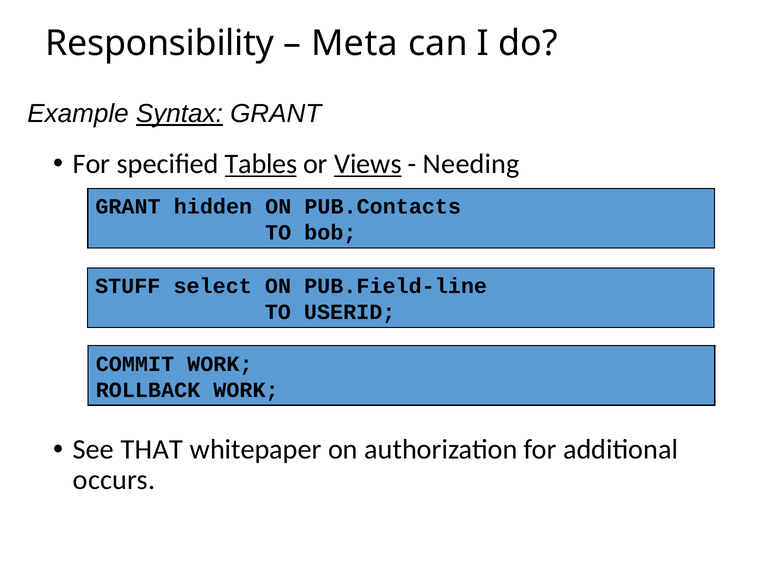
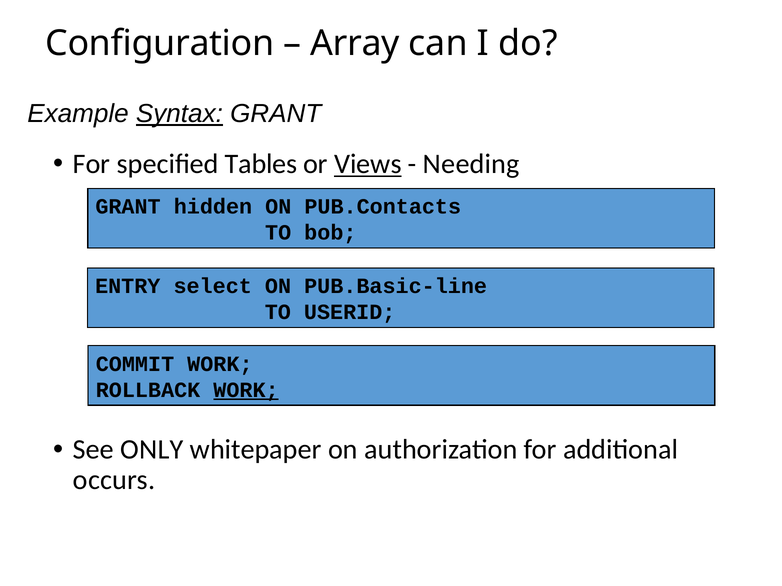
Responsibility: Responsibility -> Configuration (160, 43)
Meta: Meta -> Array (355, 43)
Tables underline: present -> none (261, 164)
STUFF: STUFF -> ENTRY (128, 287)
PUB.Field-line: PUB.Field-line -> PUB.Basic-line (396, 287)
WORK underline: none -> present (246, 390)
THAT: THAT -> ONLY (152, 450)
